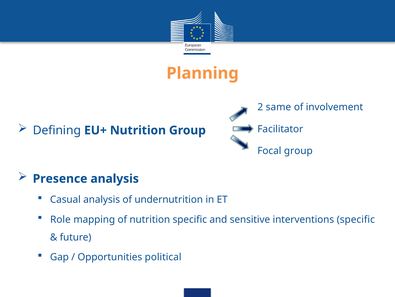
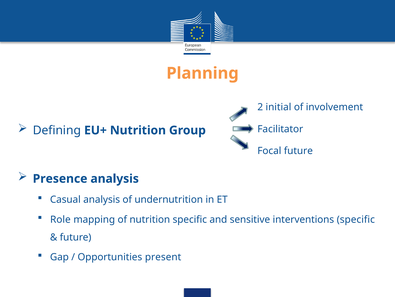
same: same -> initial (278, 107)
Focal group: group -> future (298, 150)
political: political -> present (163, 256)
